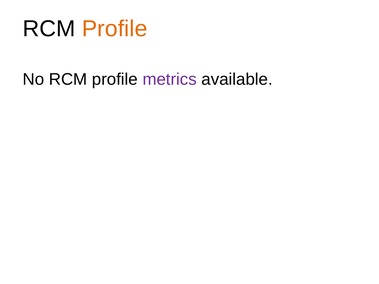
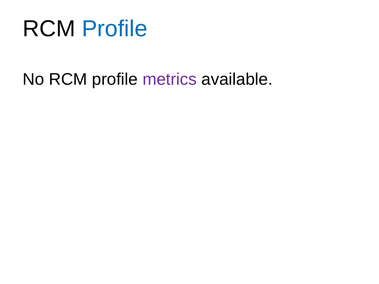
Profile colour: orange -> blue (115, 29)
